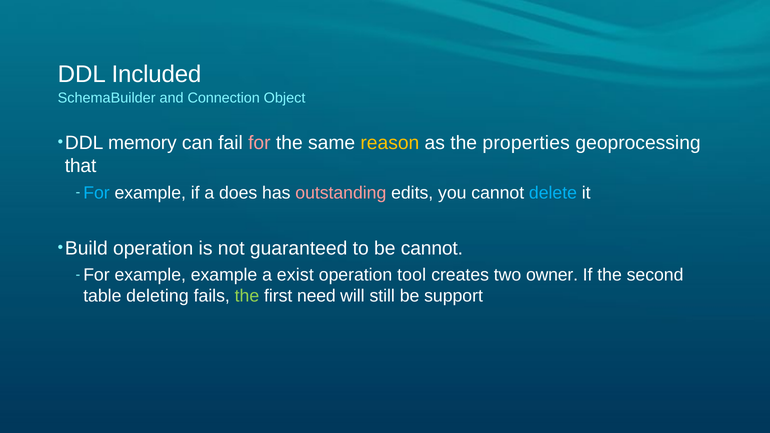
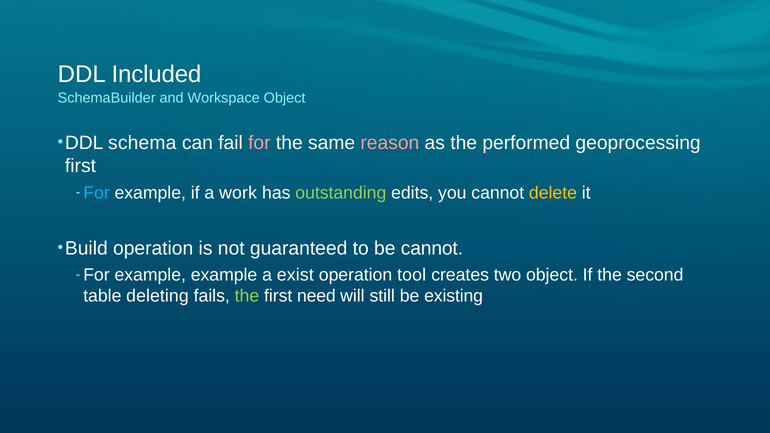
Connection: Connection -> Workspace (224, 98)
memory: memory -> schema (142, 143)
reason colour: yellow -> pink (390, 143)
properties: properties -> performed (526, 143)
that: that -> first (80, 166)
does: does -> work (238, 193)
outstanding colour: pink -> light green (341, 193)
delete colour: light blue -> yellow (553, 193)
two owner: owner -> object (552, 275)
support: support -> existing (454, 296)
